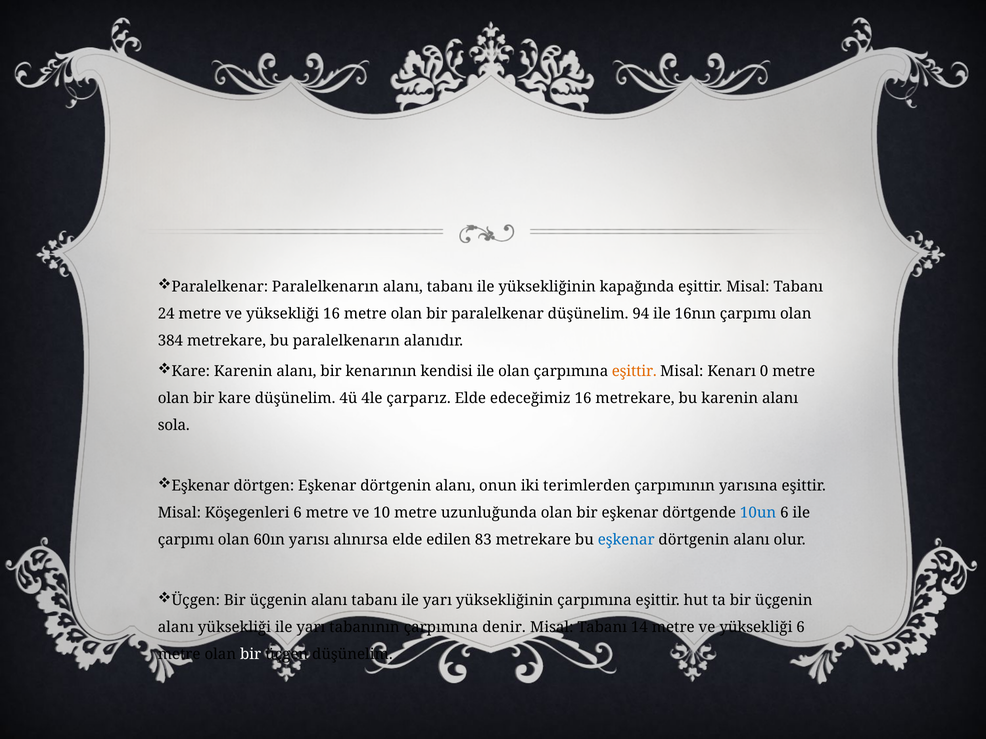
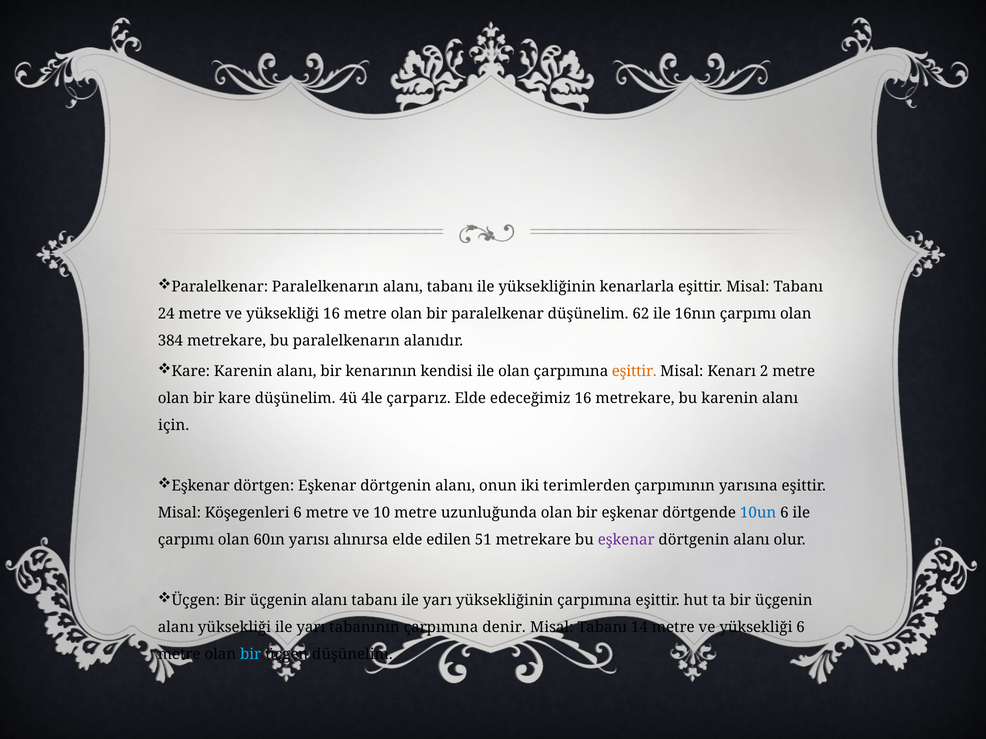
kapağında: kapağında -> kenarlarla (637, 287)
94: 94 -> 62 (641, 314)
0: 0 -> 2 (764, 371)
sola: sola -> için (174, 426)
83: 83 -> 51 (483, 540)
eşkenar colour: blue -> purple (626, 540)
bir colour: white -> light blue (251, 655)
